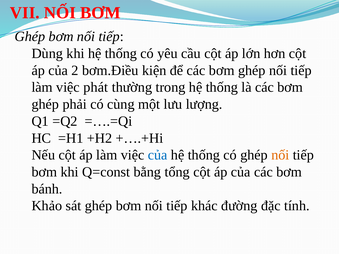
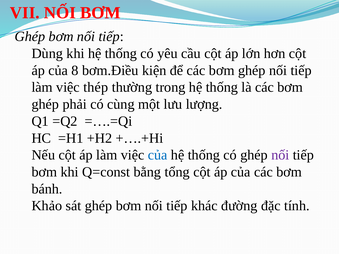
2: 2 -> 8 (75, 70)
phát: phát -> thép (96, 87)
nối colour: orange -> purple (280, 155)
